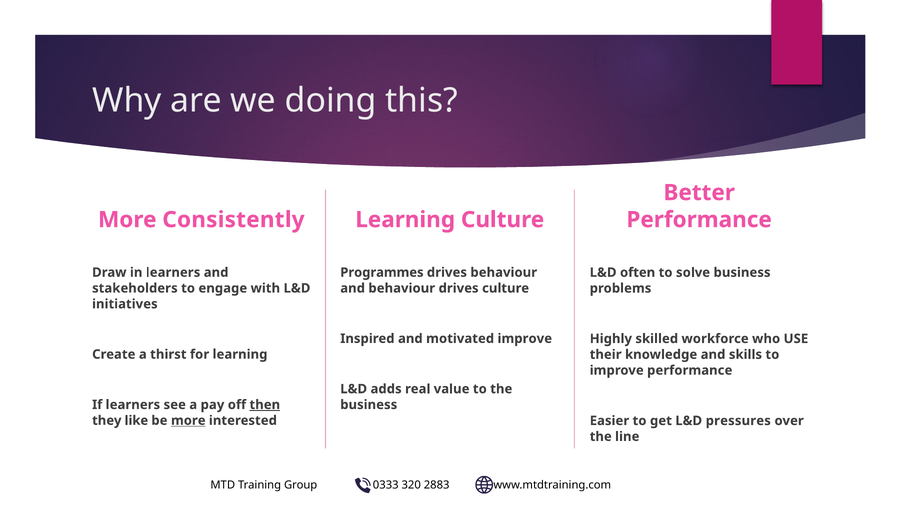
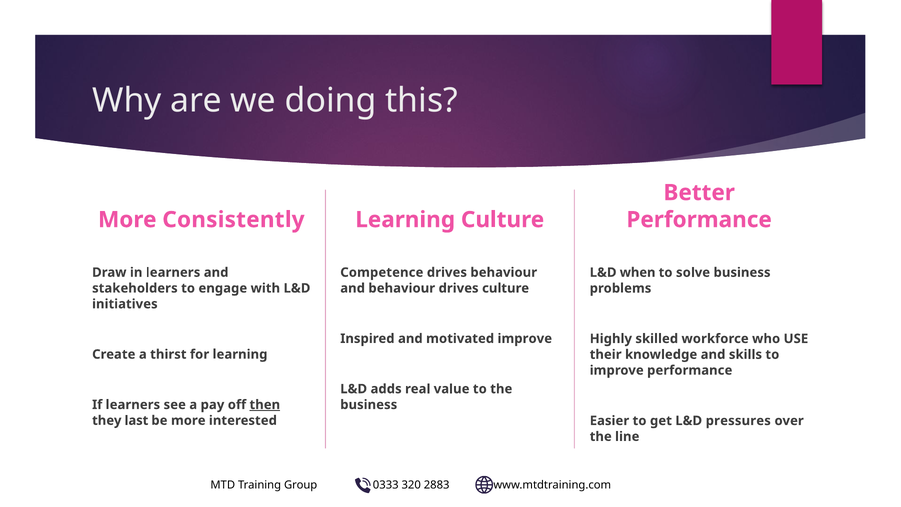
Programmes: Programmes -> Competence (382, 272)
often: often -> when (638, 272)
like: like -> last (136, 420)
more underline: present -> none (188, 420)
